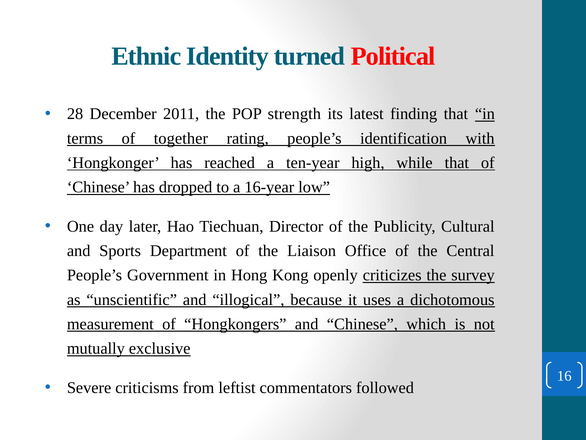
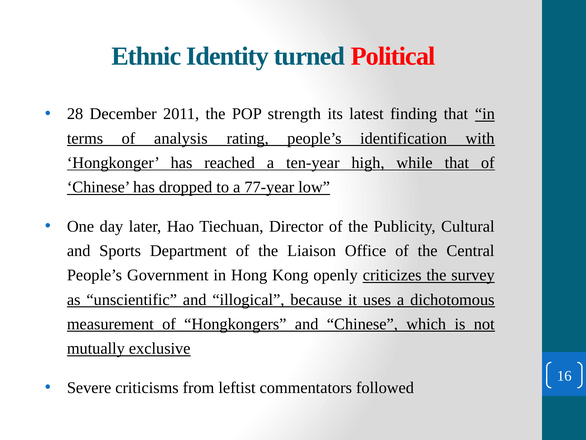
together: together -> analysis (181, 138)
16-year: 16-year -> 77-year (269, 187)
